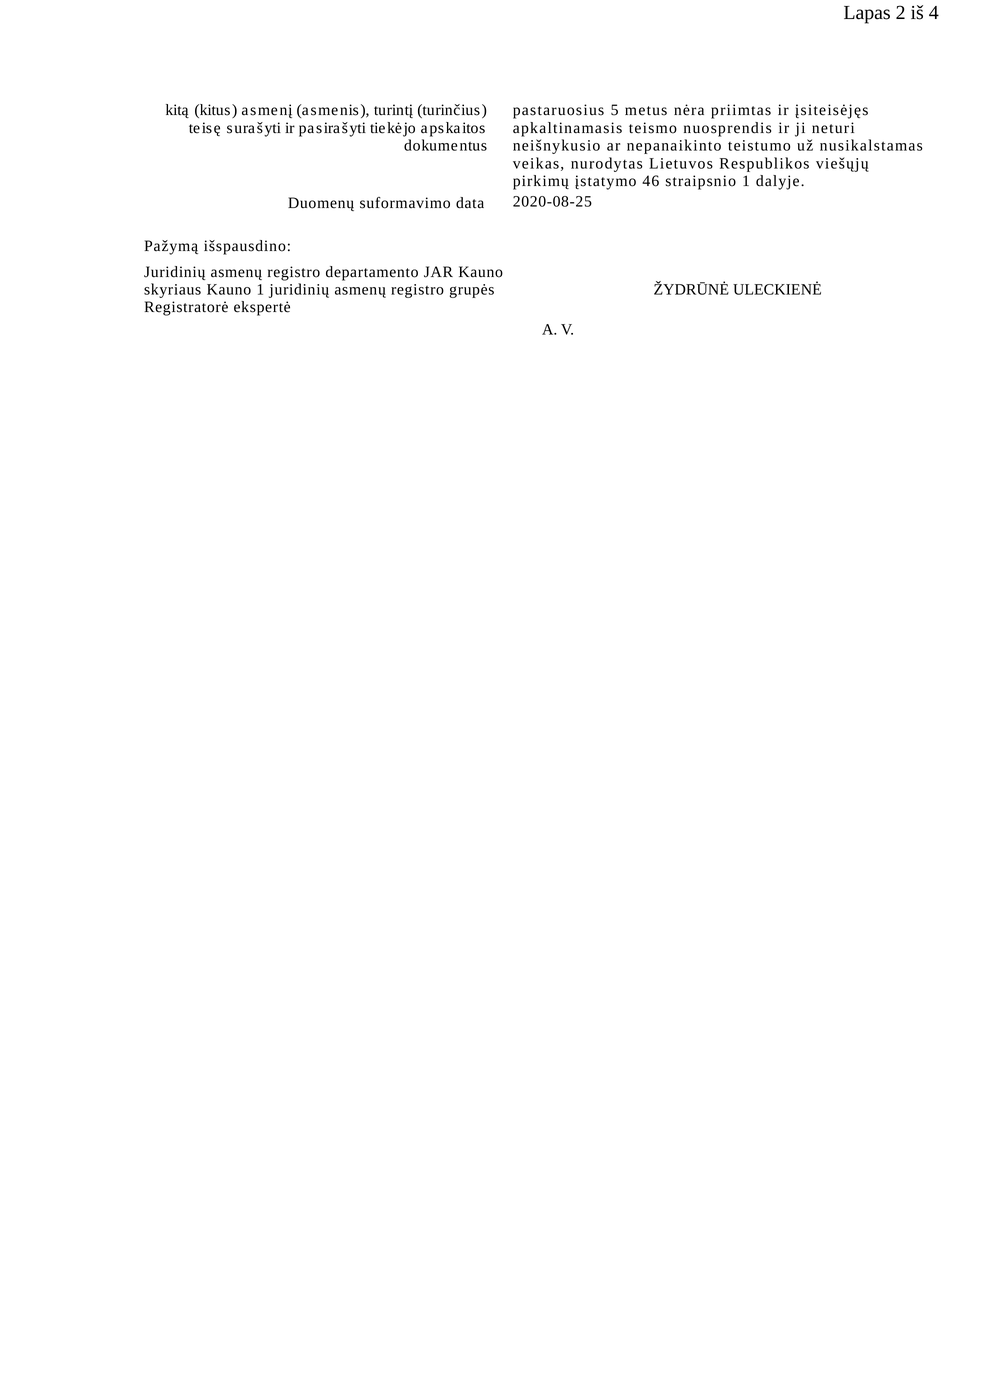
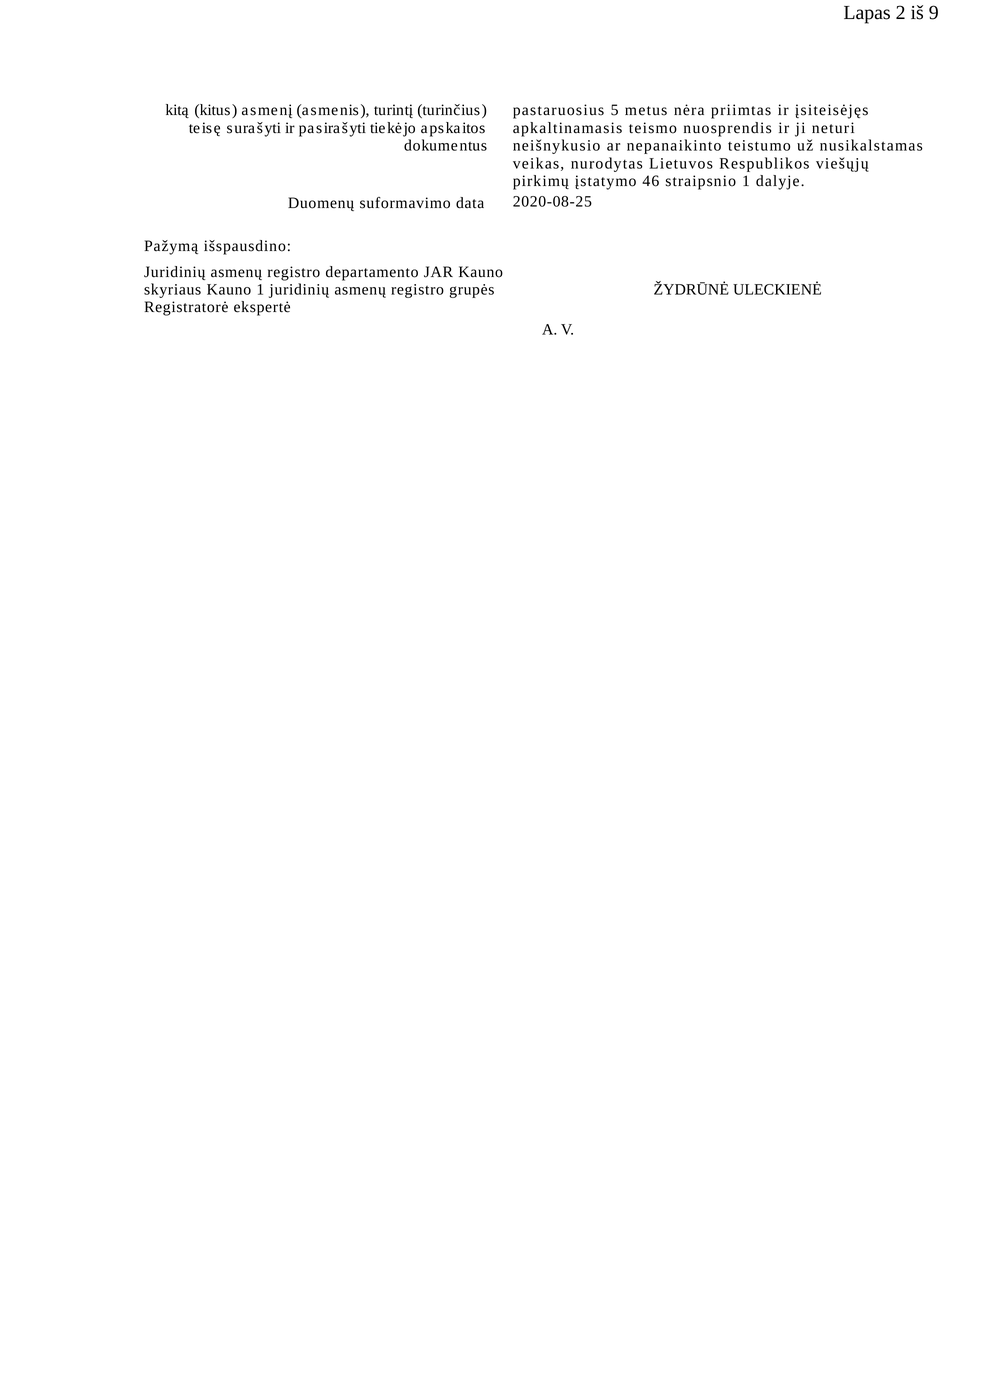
4: 4 -> 9 (934, 12)
